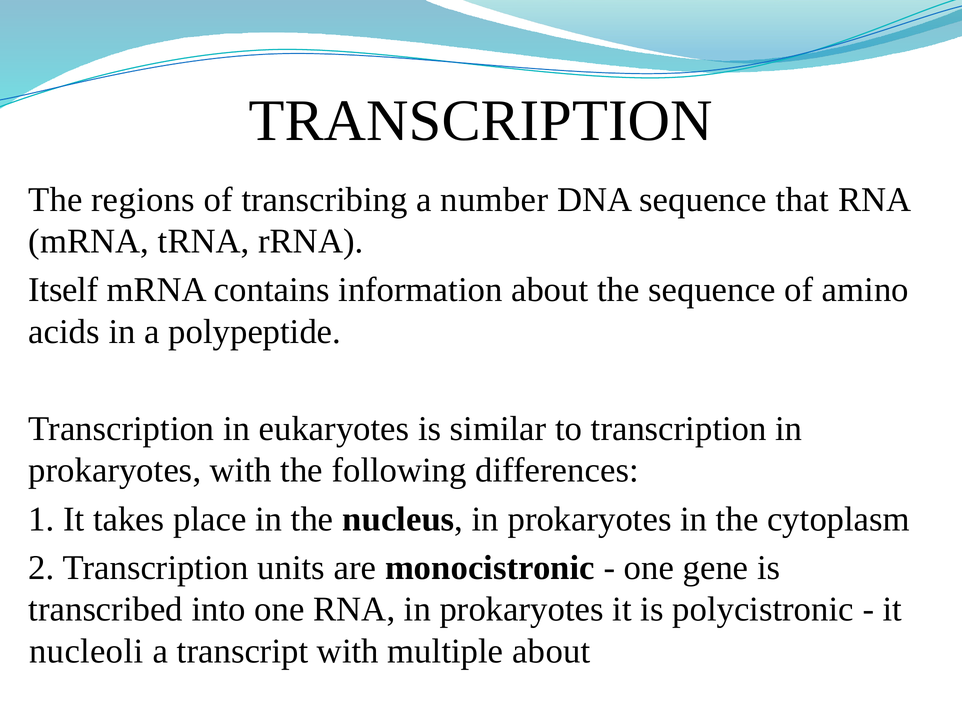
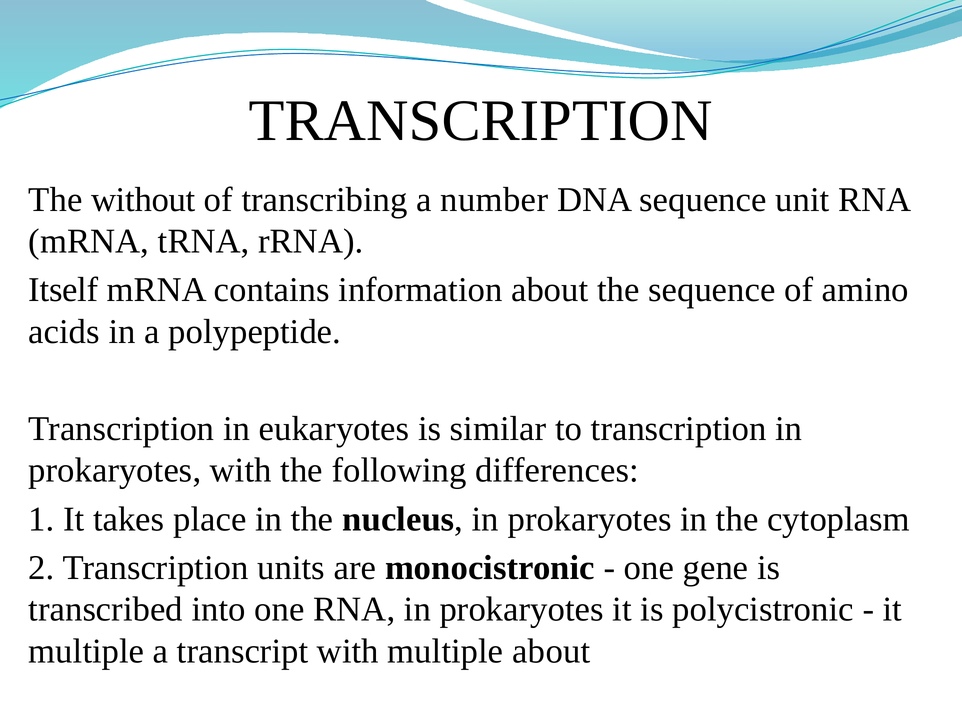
regions: regions -> without (143, 199)
that: that -> unit (802, 199)
nucleoli: nucleoli -> multiple (86, 651)
